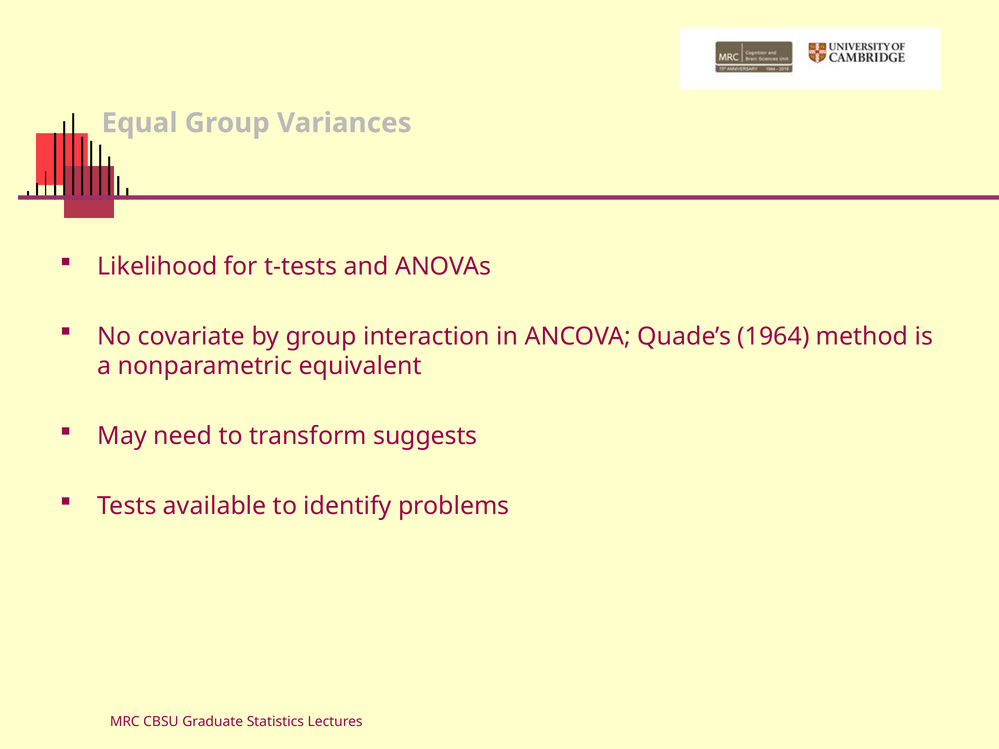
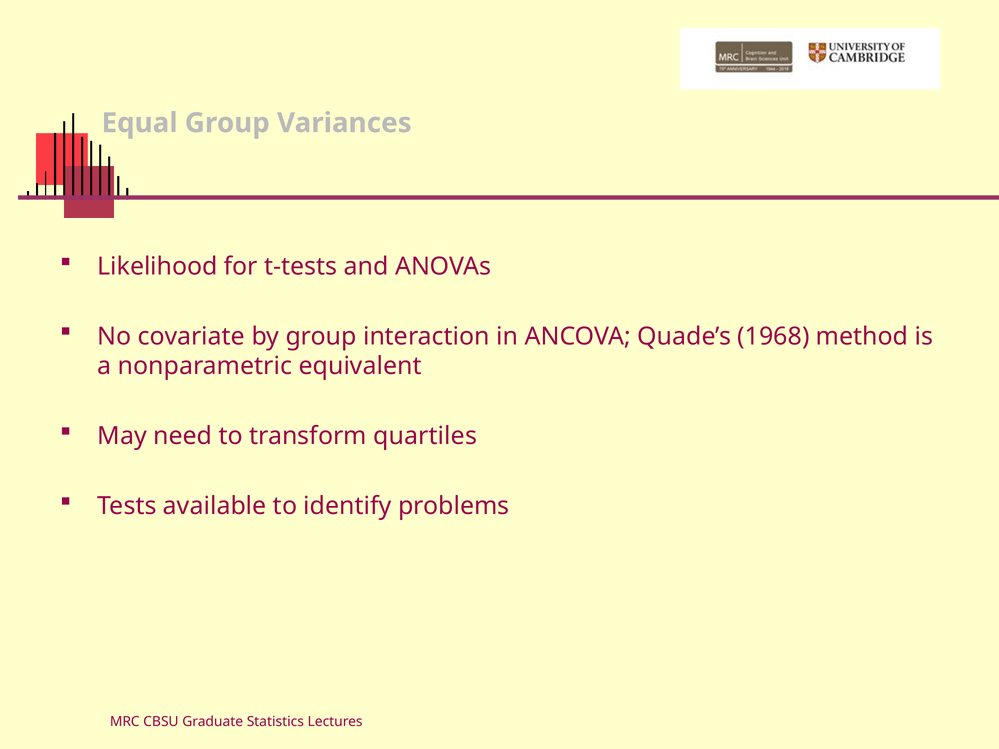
1964: 1964 -> 1968 (773, 336)
suggests: suggests -> quartiles (425, 436)
